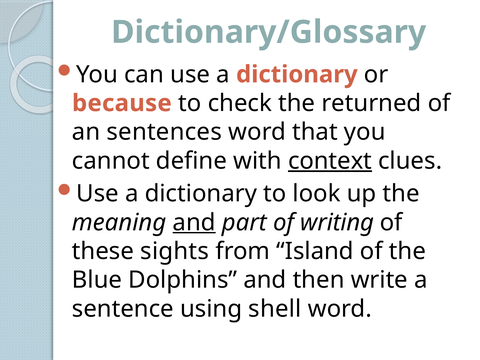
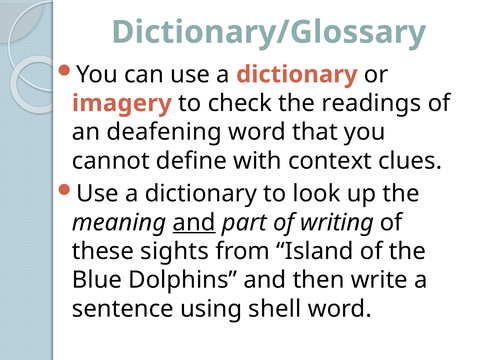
because: because -> imagery (122, 103)
returned: returned -> readings (371, 103)
sentences: sentences -> deafening (164, 132)
context underline: present -> none (330, 161)
